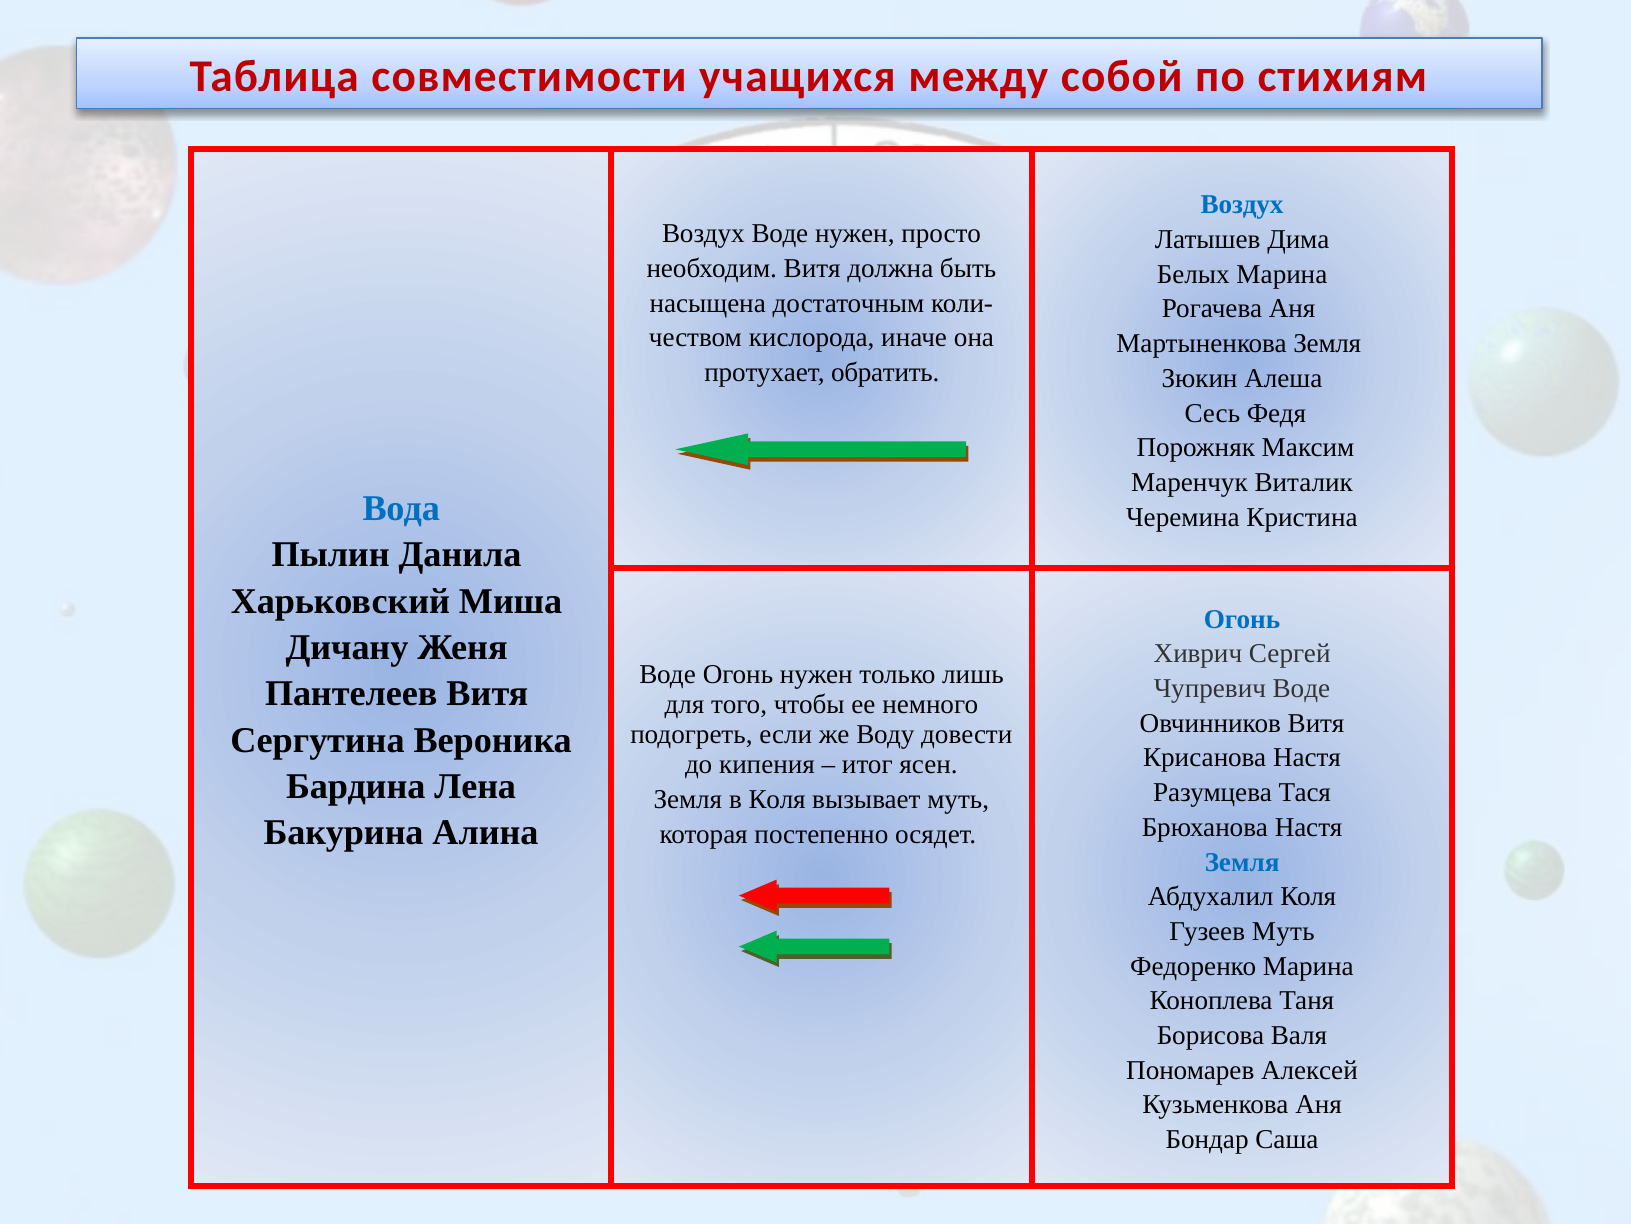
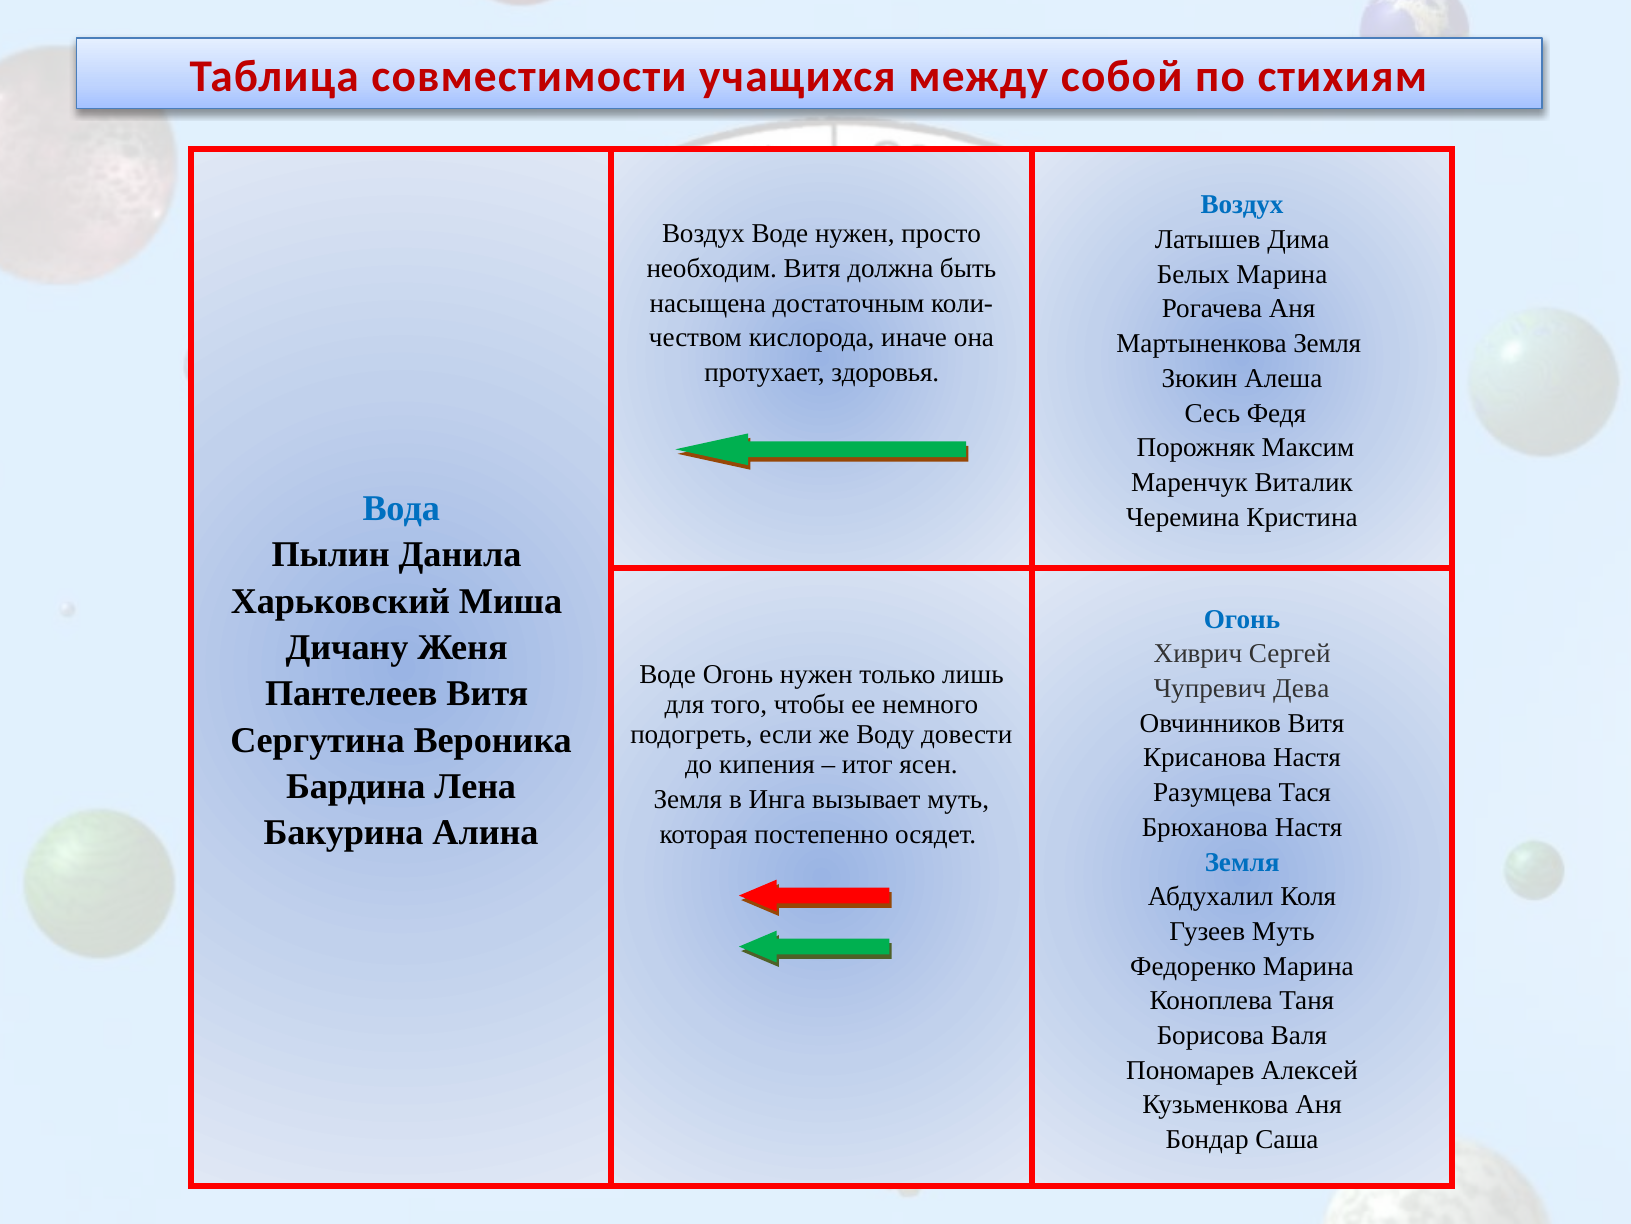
обратить: обратить -> здоровья (885, 372)
Чупревич Воде: Воде -> Дева (1301, 688)
в Коля: Коля -> Инга (777, 799)
